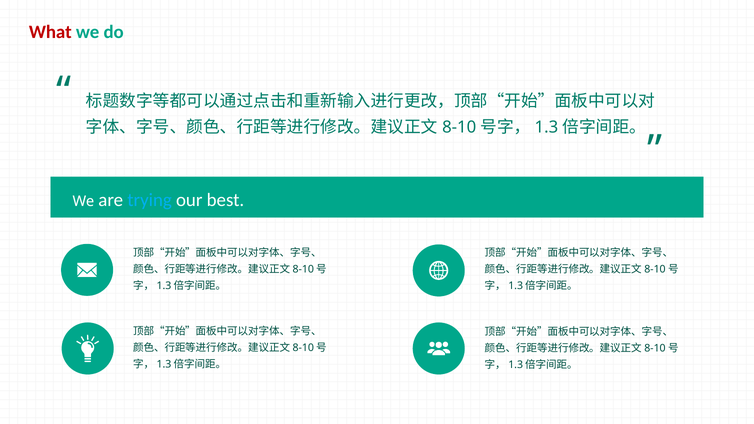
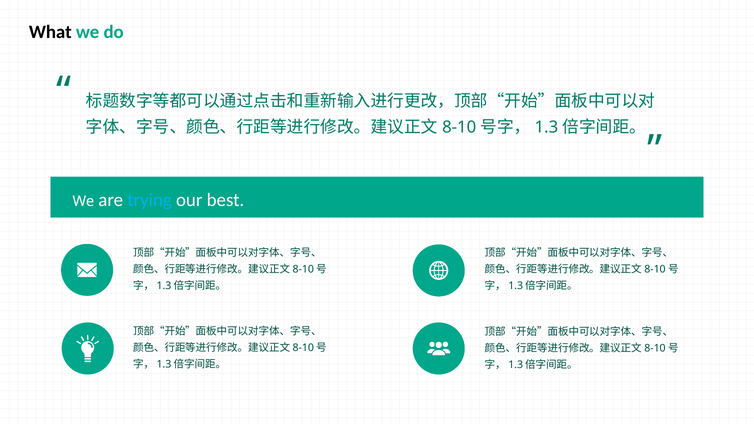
What colour: red -> black (50, 32)
